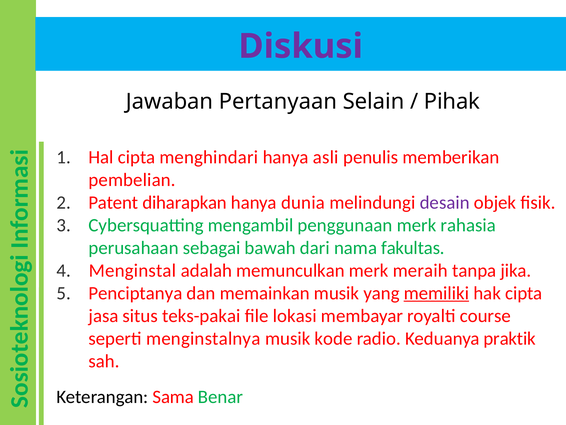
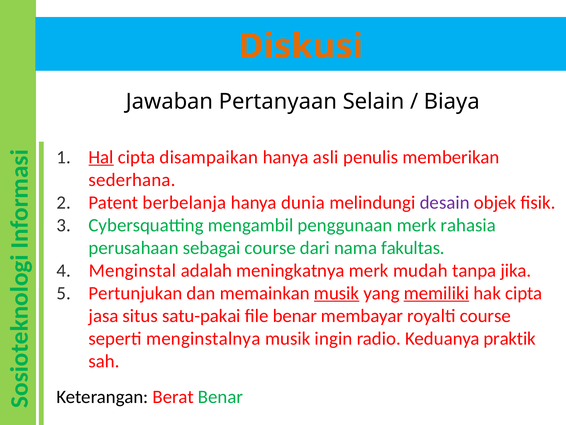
Diskusi colour: purple -> orange (301, 46)
Pihak: Pihak -> Biaya (452, 102)
Hal underline: none -> present (101, 157)
menghindari: menghindari -> disampaikan (209, 157)
pembelian: pembelian -> sederhana (132, 180)
diharapkan: diharapkan -> berbelanja (184, 202)
sebagai bawah: bawah -> course (270, 248)
memunculkan: memunculkan -> meningkatnya (290, 270)
meraih: meraih -> mudah (420, 270)
Penciptanya: Penciptanya -> Pertunjukan (135, 293)
musik underline: none -> present (337, 293)
teks-pakai: teks-pakai -> satu-pakai (201, 315)
file lokasi: lokasi -> benar (295, 315)
kode: kode -> ingin (333, 338)
Sama: Sama -> Berat (173, 397)
